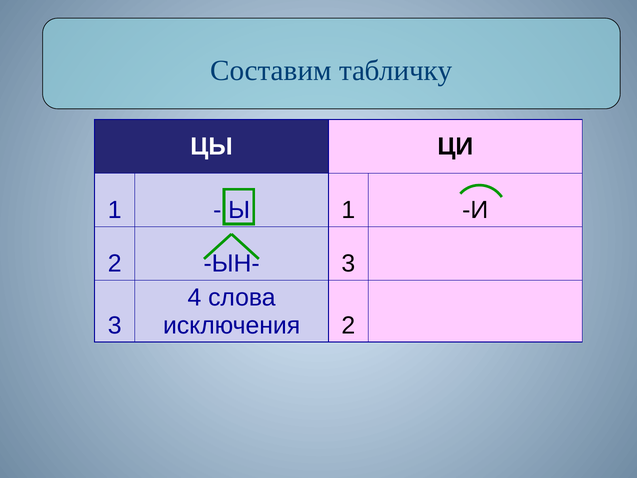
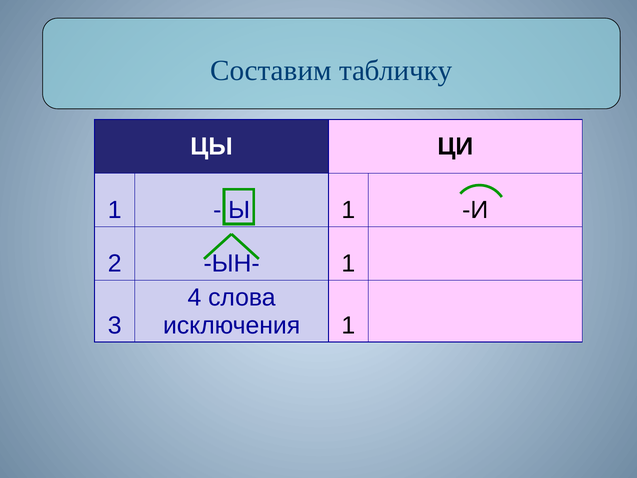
3: 3 -> 1 (348, 264)
исключения 2: 2 -> 1 (348, 325)
